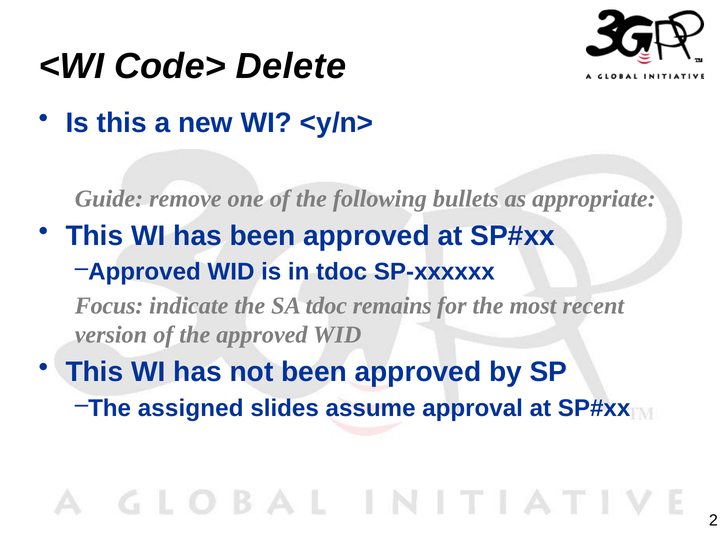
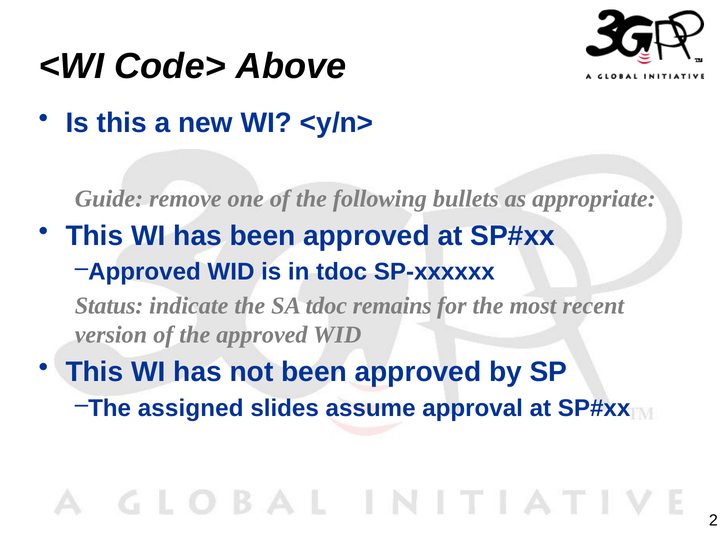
Delete: Delete -> Above (291, 66)
Focus: Focus -> Status (109, 306)
